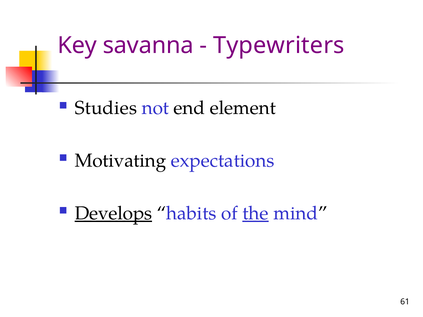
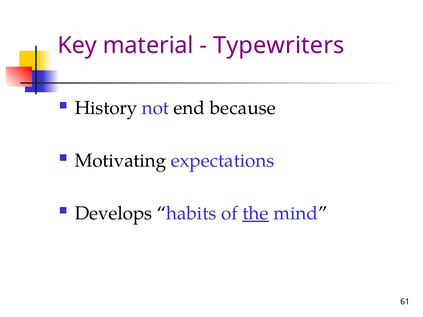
savanna: savanna -> material (148, 45)
Studies: Studies -> History (106, 108)
element: element -> because (243, 108)
Develops underline: present -> none (113, 213)
